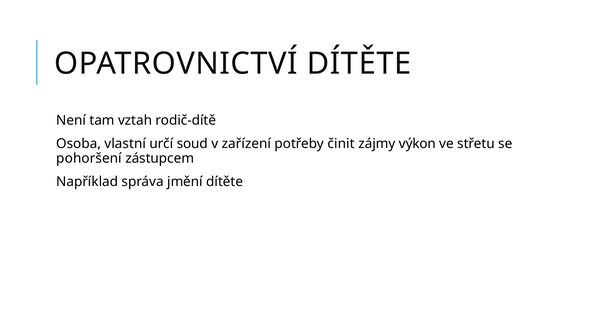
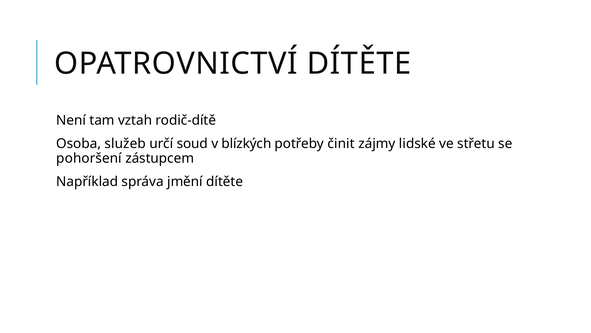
vlastní: vlastní -> služeb (125, 143)
zařízení: zařízení -> blízkých (247, 143)
výkon: výkon -> lidské (417, 143)
